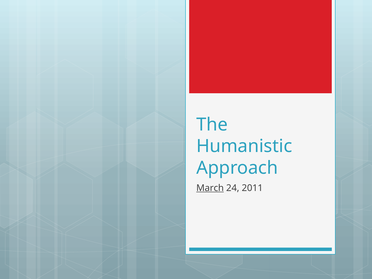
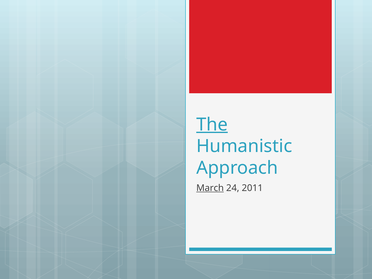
The underline: none -> present (212, 125)
